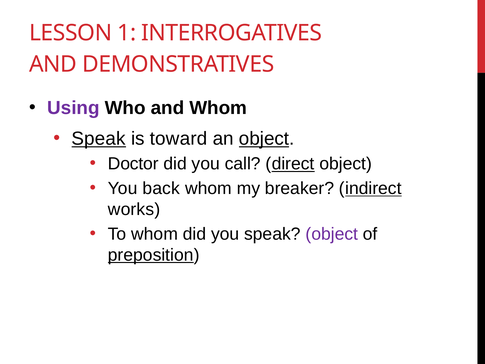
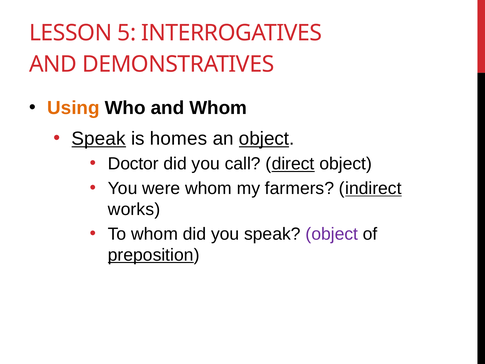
1: 1 -> 5 (127, 33)
Using colour: purple -> orange (73, 108)
toward: toward -> homes (179, 138)
back: back -> were (161, 188)
breaker: breaker -> farmers (300, 188)
